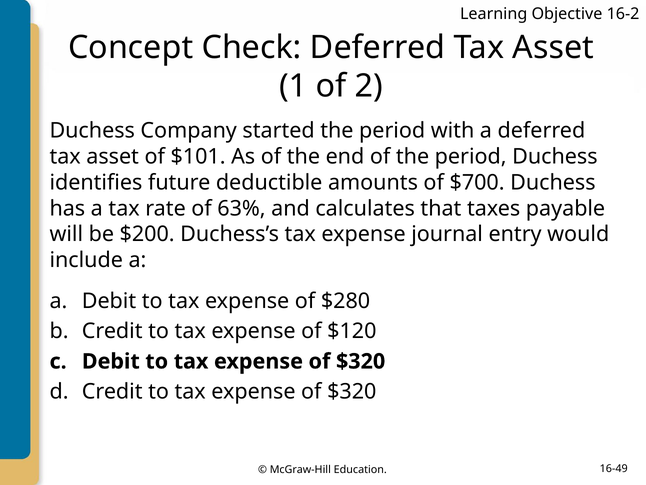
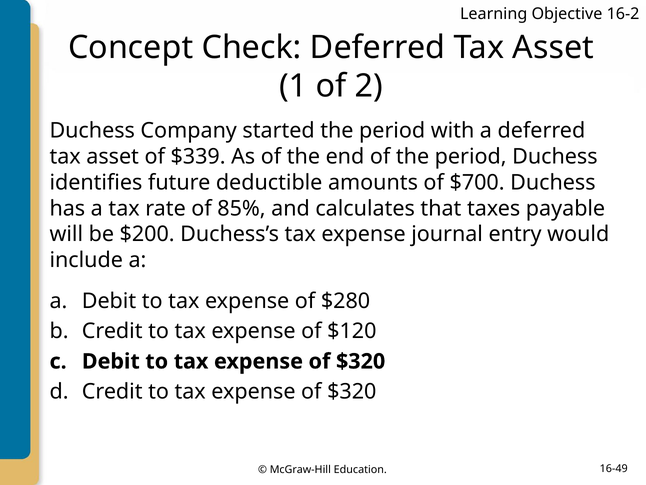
$101: $101 -> $339 (198, 157)
63%: 63% -> 85% (241, 208)
